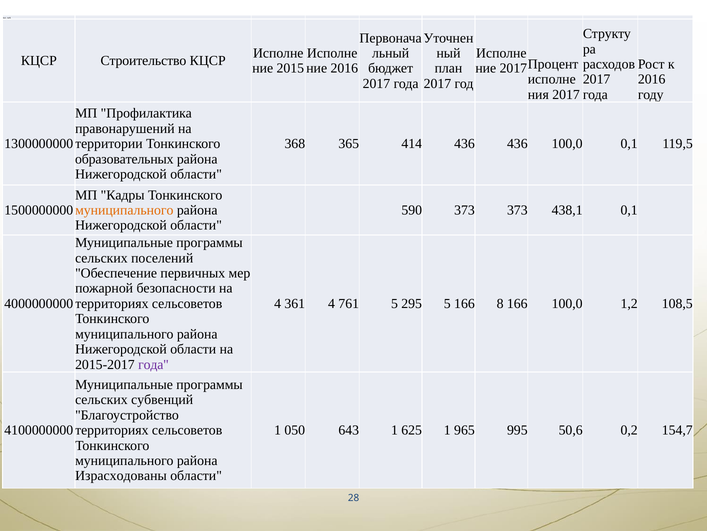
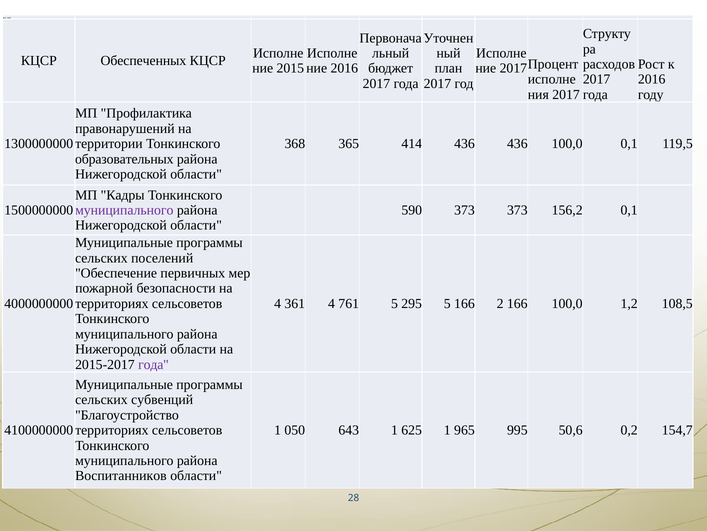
Строительство: Строительство -> Обеспеченных (143, 61)
муниципального colour: orange -> purple (124, 210)
438,1: 438,1 -> 156,2 (567, 210)
8: 8 -> 2 (500, 303)
Израсходованы: Израсходованы -> Воспитанников (121, 475)
